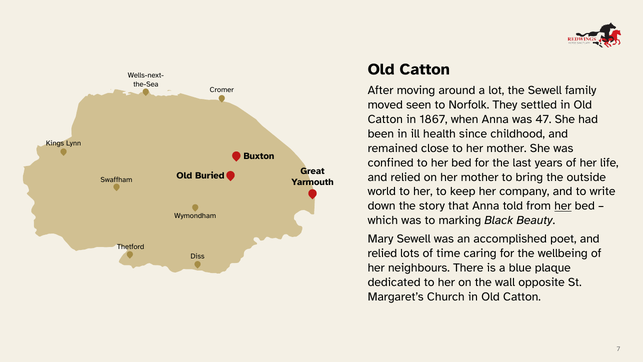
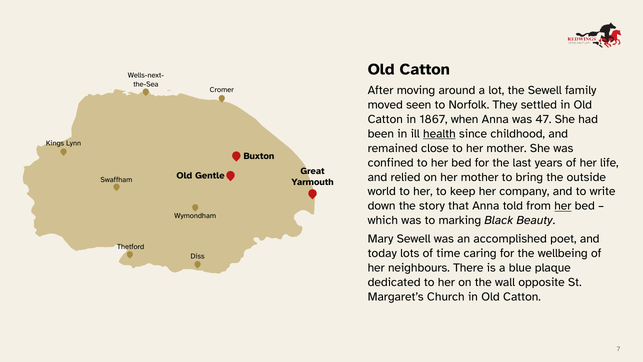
health underline: none -> present (439, 133)
Buried: Buried -> Gentle (210, 176)
relied: relied -> today (382, 253)
